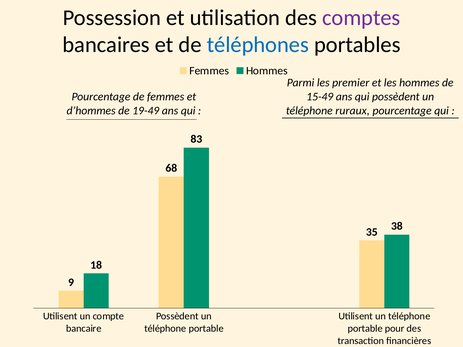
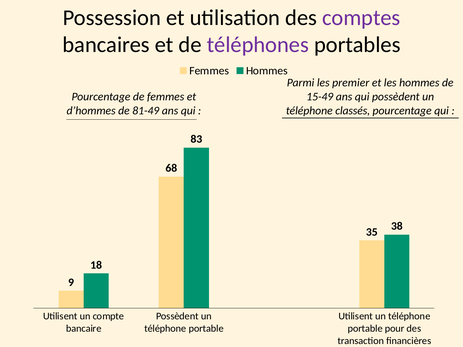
téléphones colour: blue -> purple (258, 45)
ruraux: ruraux -> classés (353, 111)
19-49: 19-49 -> 81-49 (146, 111)
